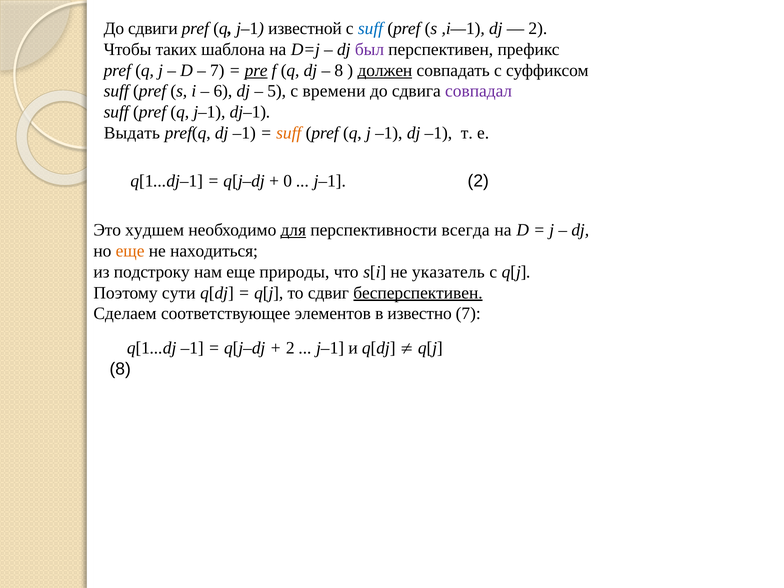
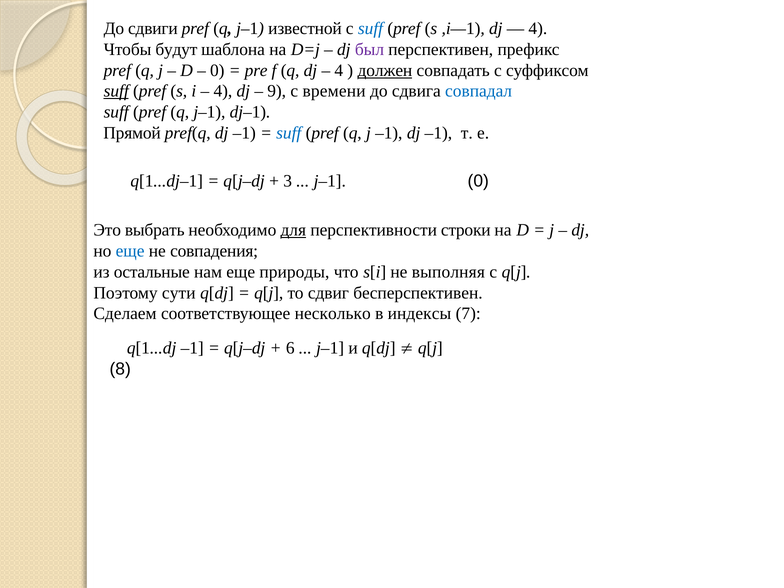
2: 2 -> 4 (538, 29)
таких: таких -> будут (176, 49)
7: 7 -> 0 (217, 70)
pre underline: present -> none (256, 70)
8: 8 -> 4 (339, 70)
suff underline: none -> present (116, 91)
6: 6 -> 4 (223, 91)
5: 5 -> 9 (277, 91)
совпадал colour: purple -> blue (479, 91)
Выдать: Выдать -> Прямой (132, 133)
suff colour: orange -> blue (289, 133)
0: 0 -> 3 (288, 181)
j–1 2: 2 -> 0 (478, 181)
худшем: худшем -> выбрать (155, 230)
всегда: всегда -> строки (466, 230)
еще colour: orange -> blue (130, 251)
находиться: находиться -> совпадения (214, 251)
подстроку: подстроку -> остальные (152, 272)
указатель: указатель -> выполняя (448, 272)
бесперспективен underline: present -> none (418, 293)
элементов: элементов -> несколько (333, 314)
известно: известно -> индексы (419, 314)
2: 2 -> 6 (290, 348)
